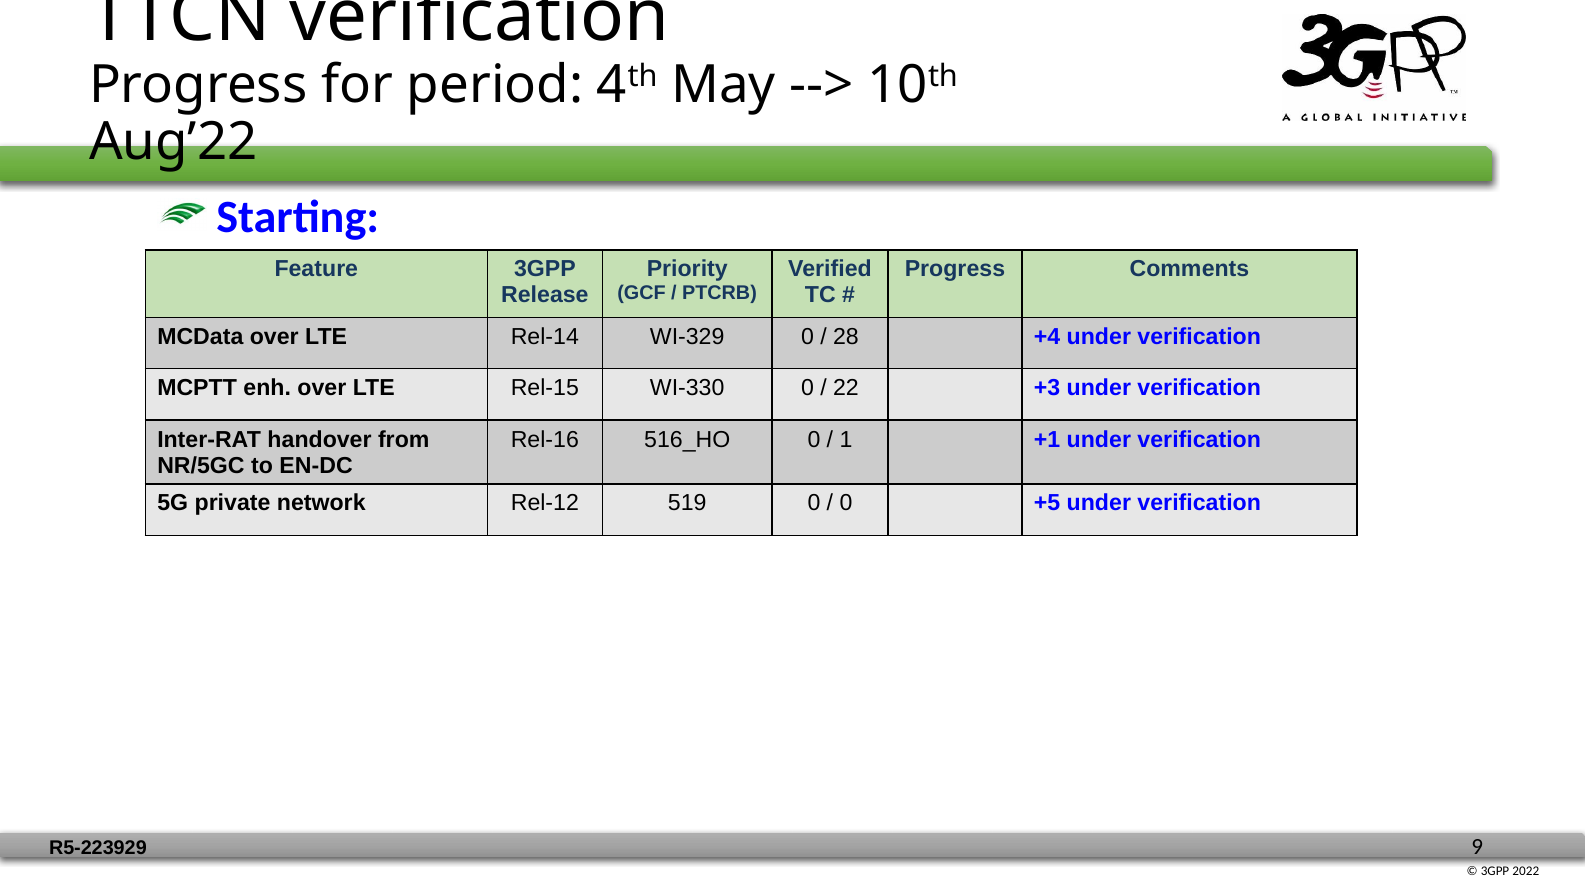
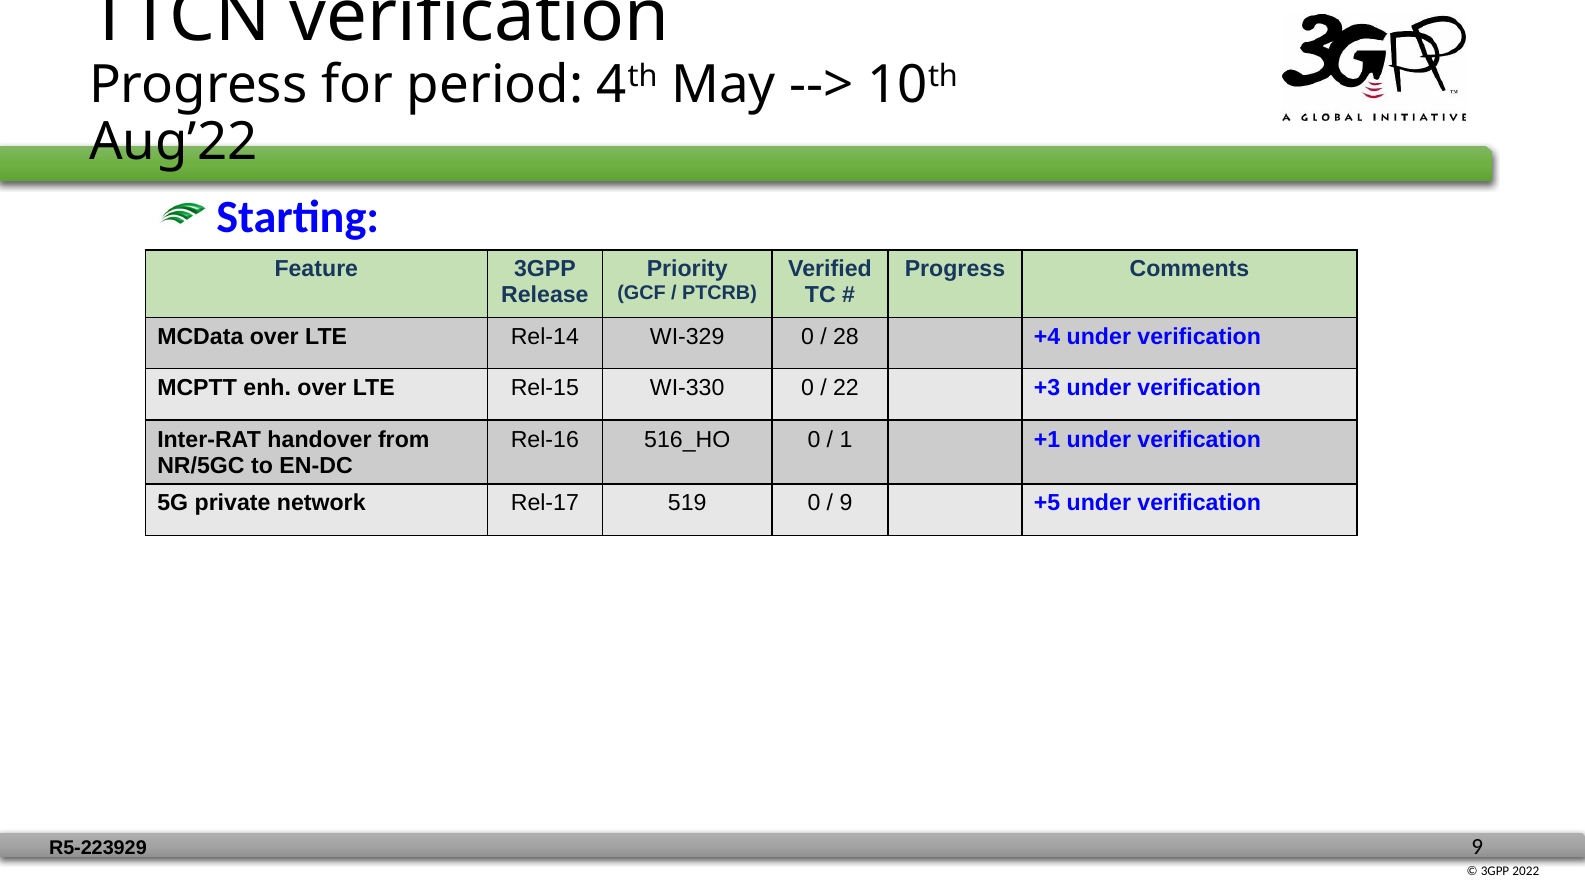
Rel-12: Rel-12 -> Rel-17 (545, 504)
0: 0 -> 9 (846, 504)
